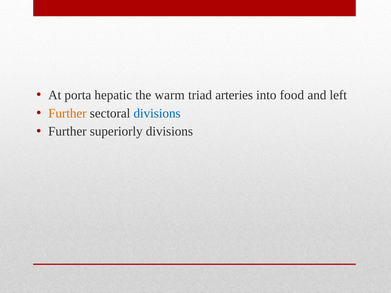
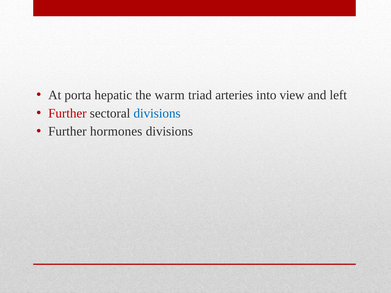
food: food -> view (292, 95)
Further colour: orange -> red (67, 113)
superiorly: superiorly -> hormones (116, 132)
